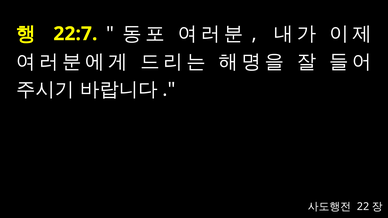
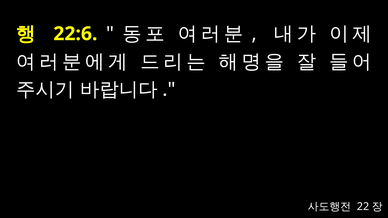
22:7: 22:7 -> 22:6 (75, 34)
